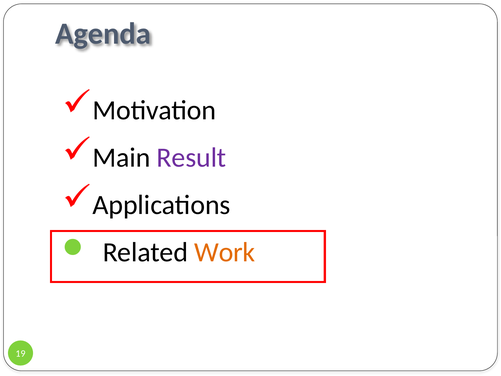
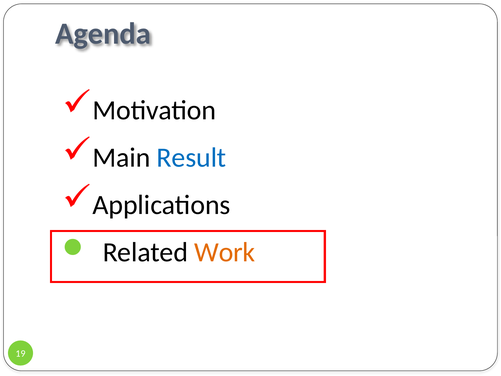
Result colour: purple -> blue (191, 158)
